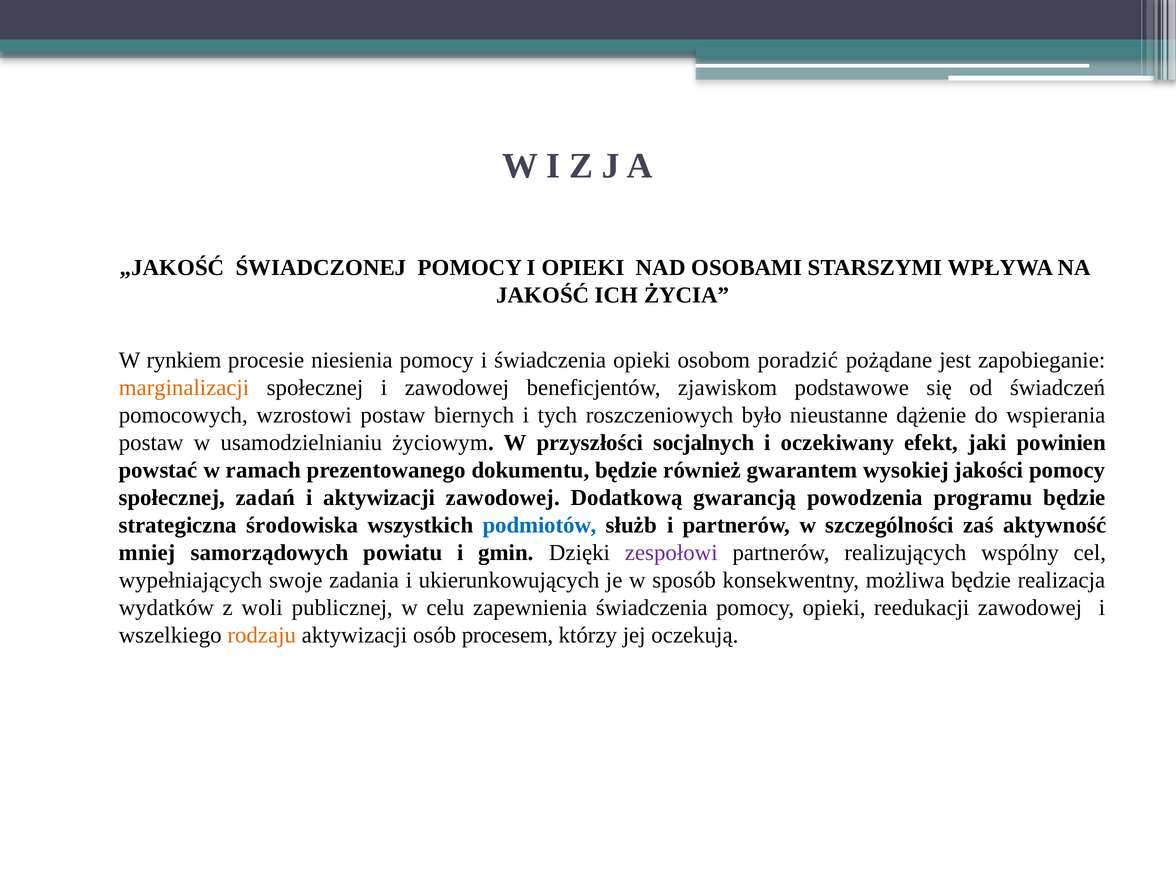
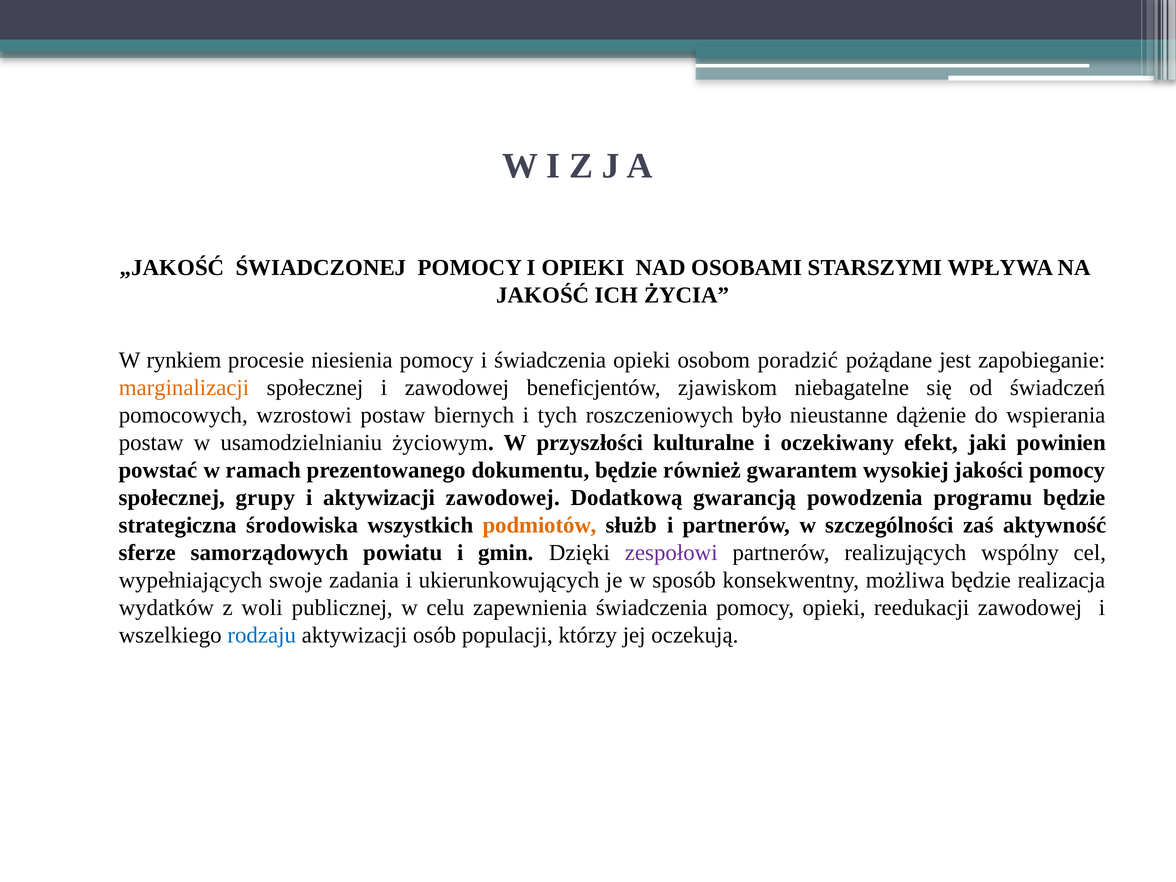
podstawowe: podstawowe -> niebagatelne (852, 388)
socjalnych: socjalnych -> kulturalne (704, 443)
zadań: zadań -> grupy (265, 498)
podmiotów colour: blue -> orange (540, 525)
mniej: mniej -> sferze (147, 553)
rodzaju colour: orange -> blue (262, 635)
procesem: procesem -> populacji (507, 635)
